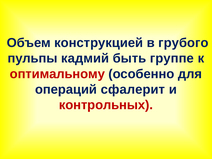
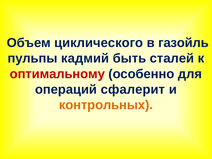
конструкцией: конструкцией -> циклического (99, 43)
грубого: грубого -> газойль (183, 43)
группе: группе -> сталей (172, 58)
контрольных colour: red -> orange (106, 105)
